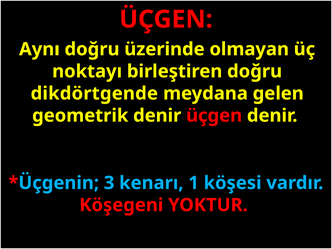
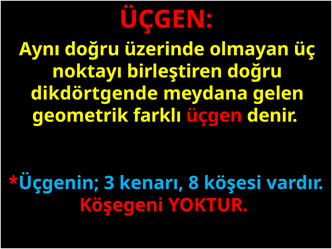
geometrik denir: denir -> farklı (157, 116)
1: 1 -> 8 (194, 183)
